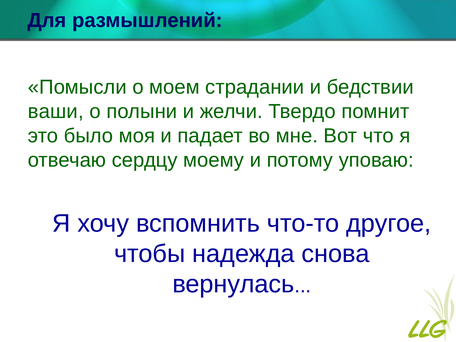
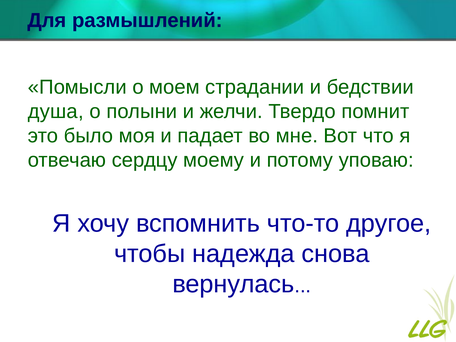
ваши: ваши -> душа (56, 112)
